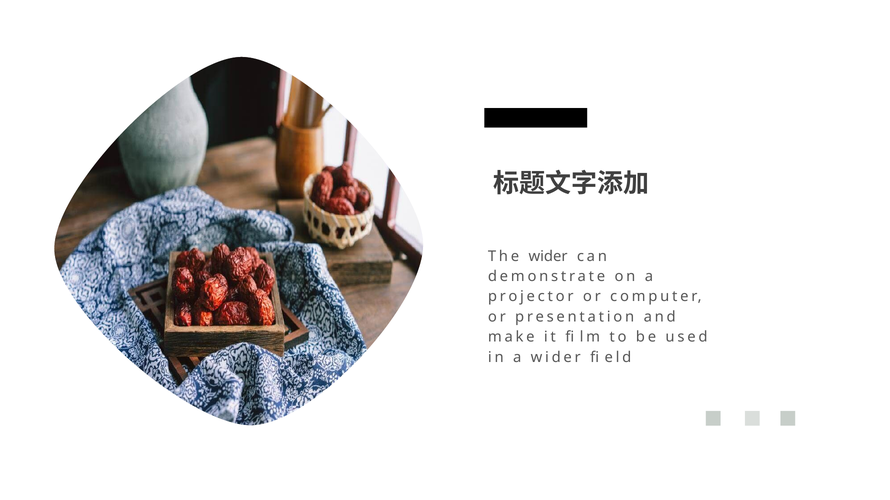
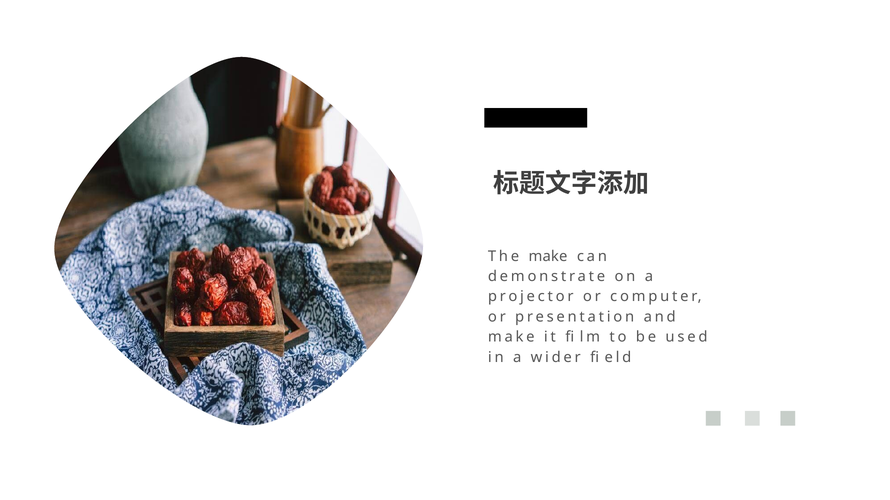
The wider: wider -> make (548, 256)
